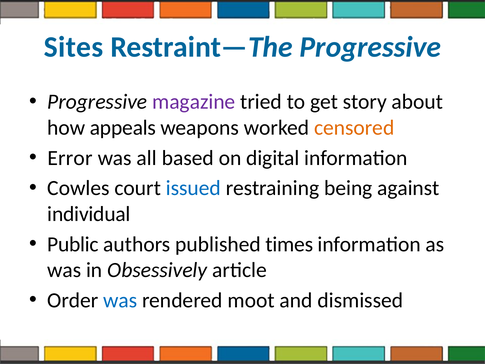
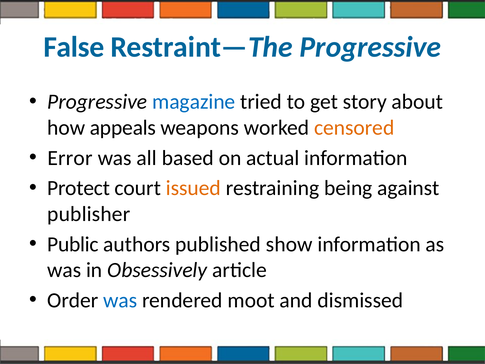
Sites: Sites -> False (74, 47)
magazine colour: purple -> blue (194, 102)
digital: digital -> actual (273, 158)
Cowles: Cowles -> Protect (79, 188)
issued colour: blue -> orange (193, 188)
individual: individual -> publisher (89, 214)
times: times -> show (289, 244)
